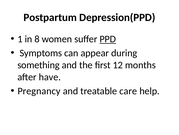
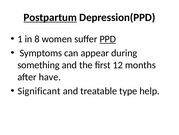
Postpartum underline: none -> present (50, 17)
Pregnancy: Pregnancy -> Significant (39, 91)
care: care -> type (128, 91)
